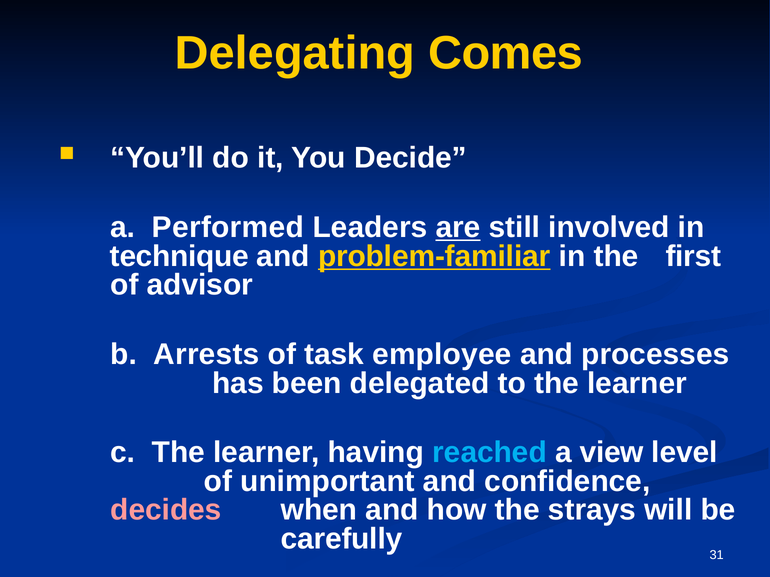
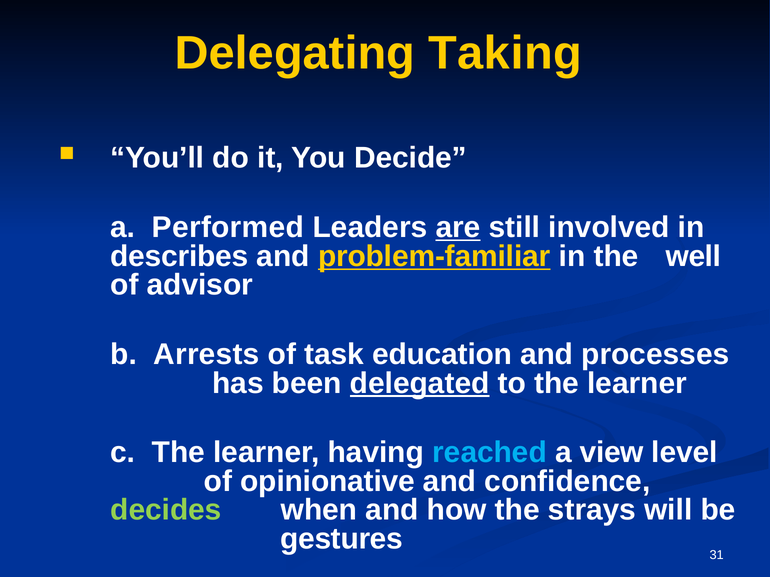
Comes: Comes -> Taking (505, 53)
technique: technique -> describes (179, 256)
first: first -> well (693, 256)
employee: employee -> education (442, 355)
delegated underline: none -> present (420, 383)
unimportant: unimportant -> opinionative (328, 482)
decides colour: pink -> light green (166, 511)
carefully: carefully -> gestures (342, 539)
